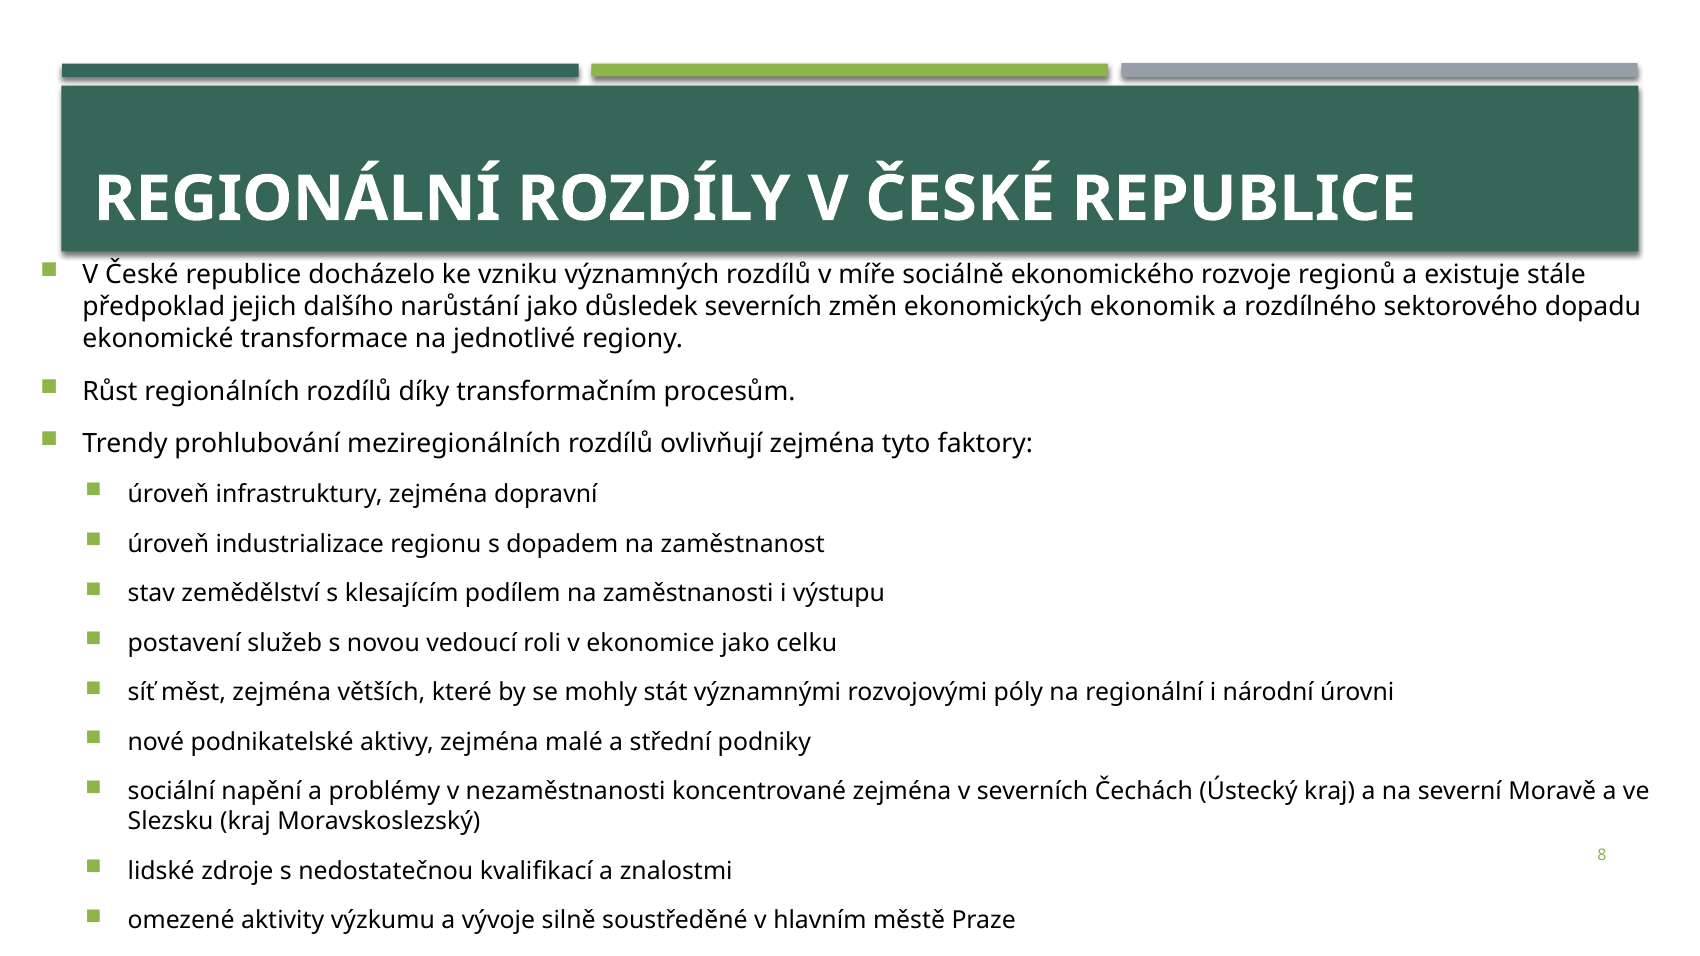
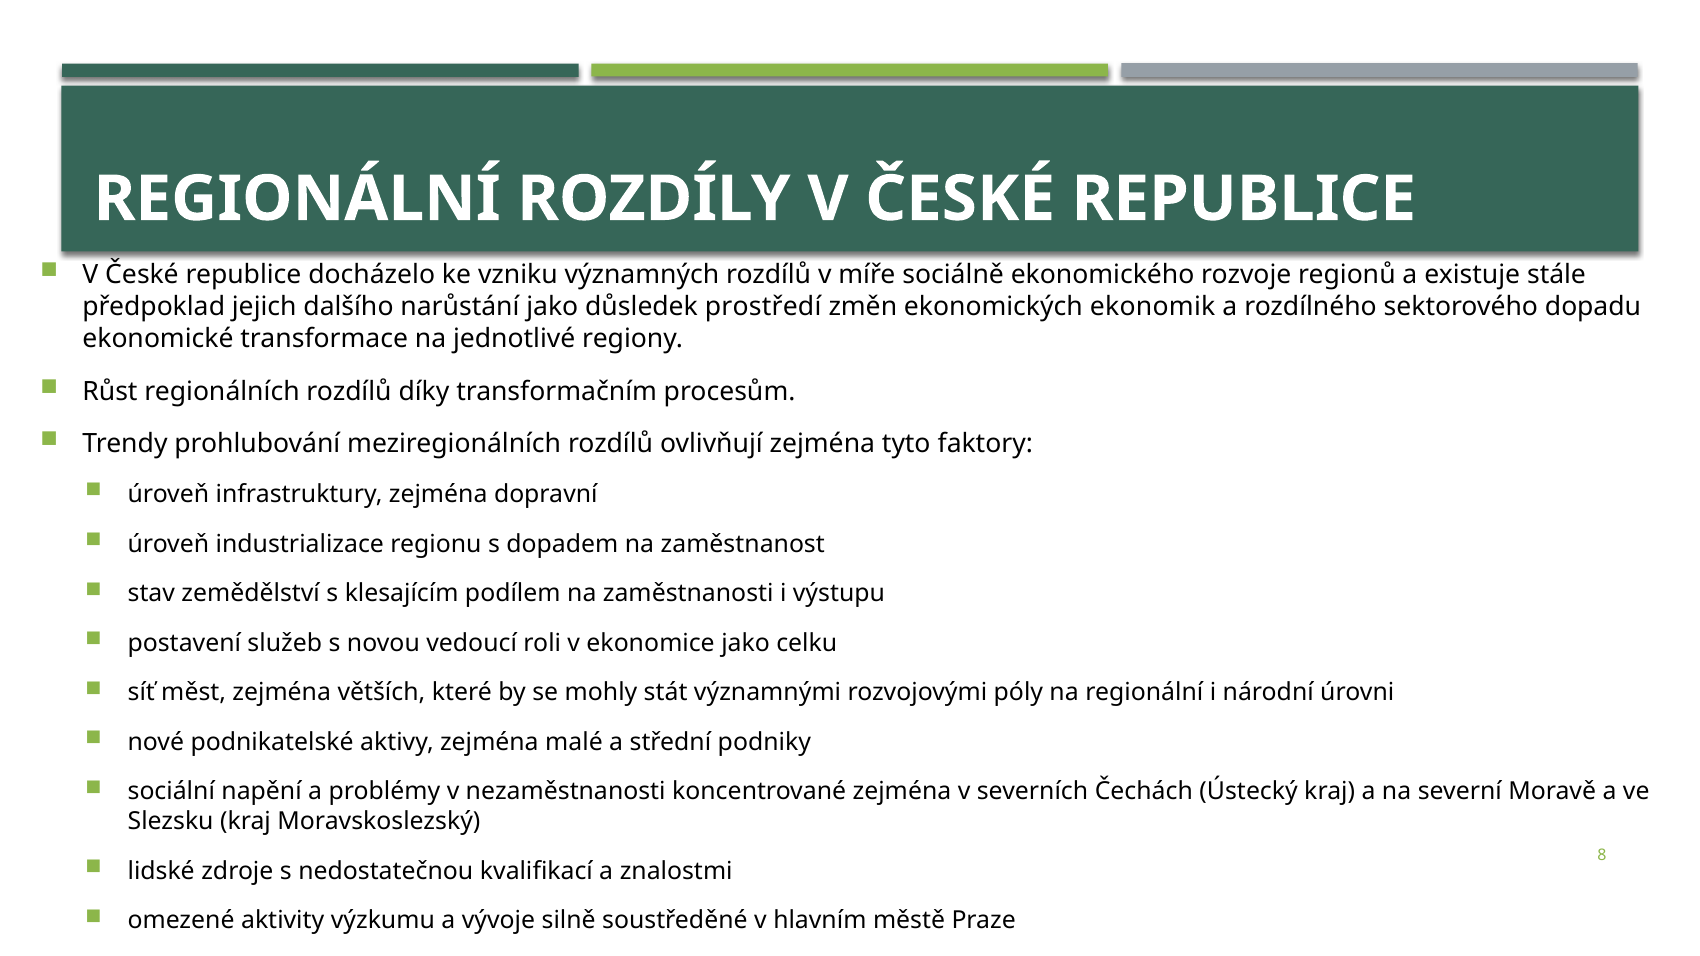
důsledek severních: severních -> prostředí (763, 307)
